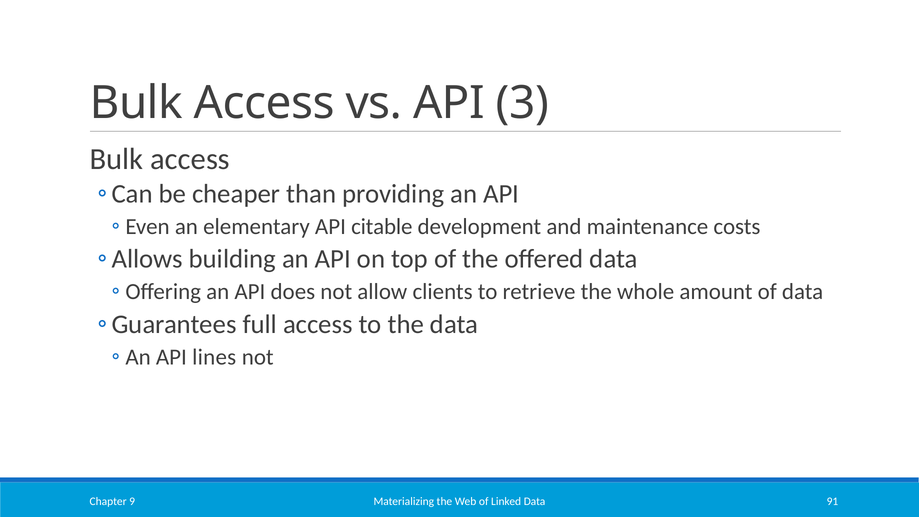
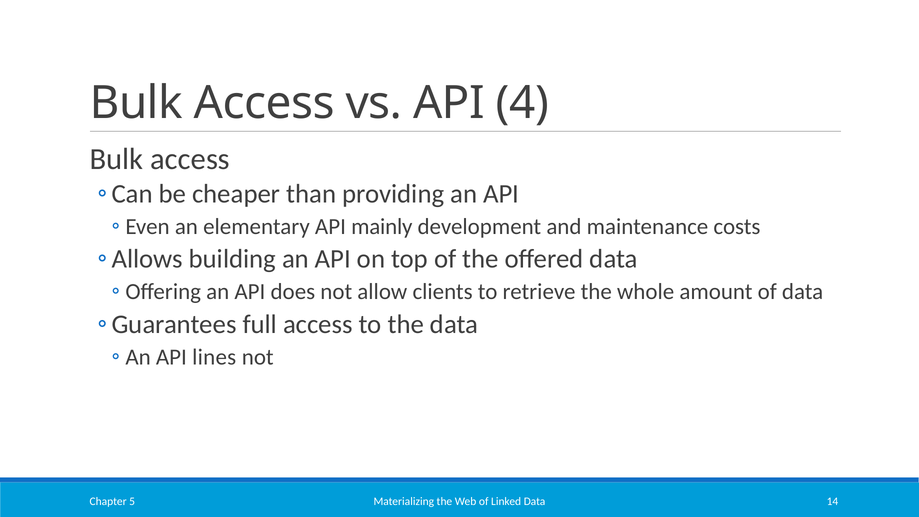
3: 3 -> 4 (522, 103)
citable: citable -> mainly (382, 227)
91: 91 -> 14 (832, 501)
9: 9 -> 5 (132, 501)
